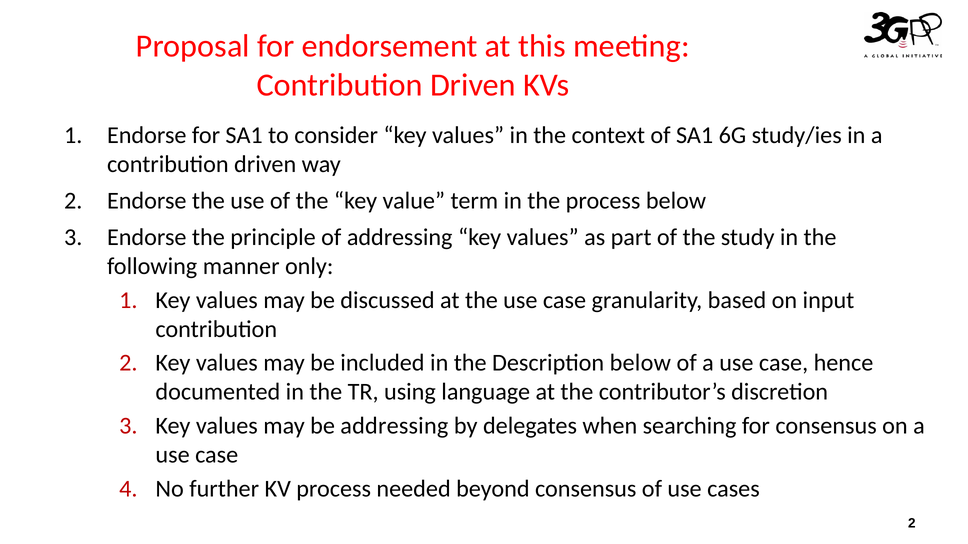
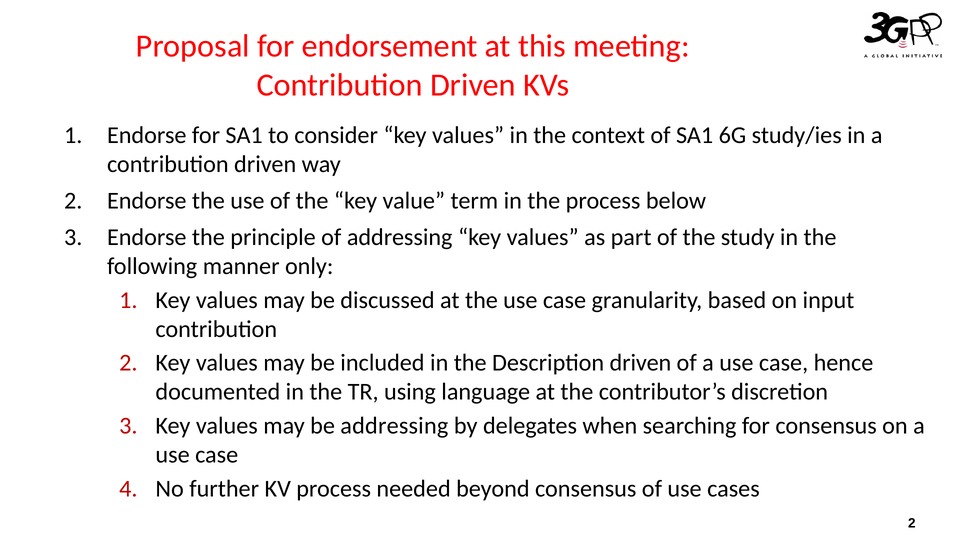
Description below: below -> driven (640, 363)
